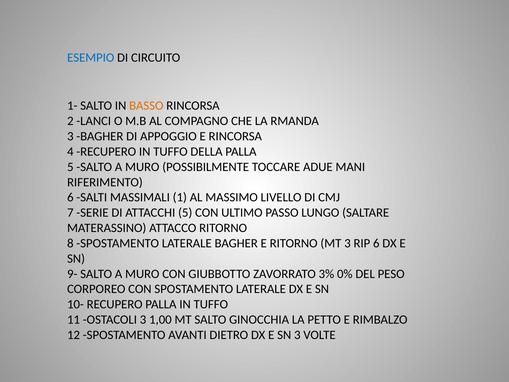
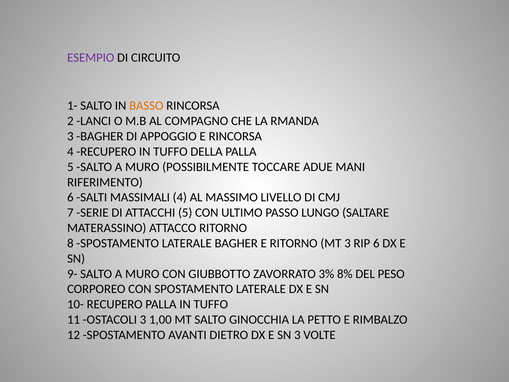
ESEMPIO colour: blue -> purple (91, 58)
MASSIMALI 1: 1 -> 4 (180, 197)
0%: 0% -> 8% (345, 274)
